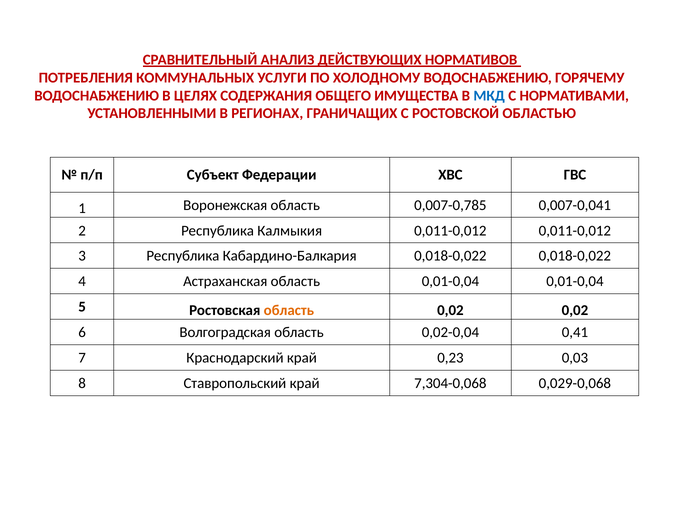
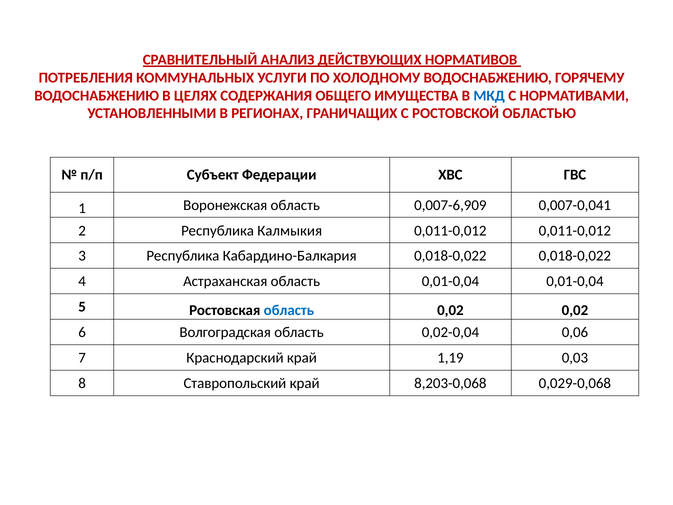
0,007-0,785: 0,007-0,785 -> 0,007-6,909 (450, 205)
область colour: orange -> blue (289, 310)
0,41: 0,41 -> 0,06 (575, 332)
0,23: 0,23 -> 1,19 (450, 358)
7,304-0,068: 7,304-0,068 -> 8,203-0,068 (450, 383)
